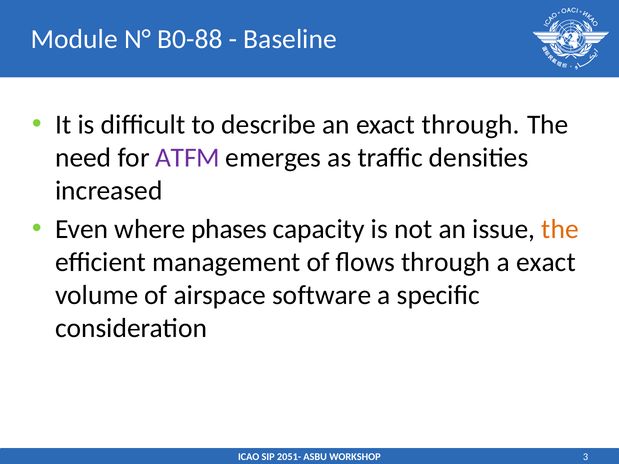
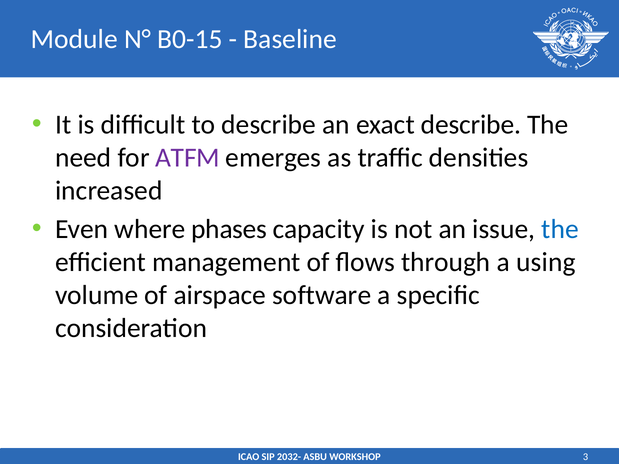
B0-88: B0-88 -> B0-15 (190, 39)
exact through: through -> describe (471, 125)
the colour: orange -> blue (560, 229)
a exact: exact -> using (546, 262)
2051-: 2051- -> 2032- (289, 457)
